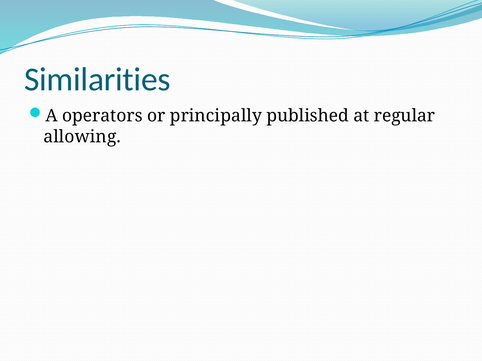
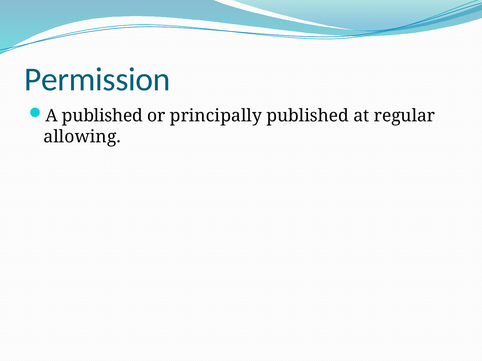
Similarities: Similarities -> Permission (97, 80)
A operators: operators -> published (102, 116)
